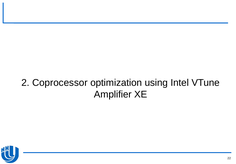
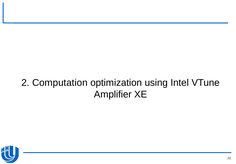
Coprocessor: Coprocessor -> Computation (60, 82)
